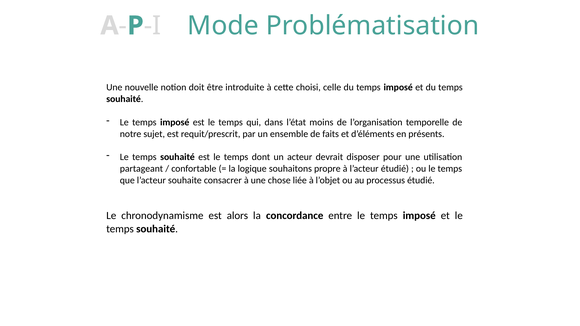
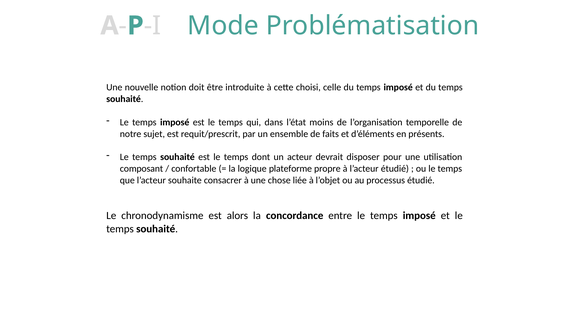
partageant: partageant -> composant (141, 169)
souhaitons: souhaitons -> plateforme (290, 169)
